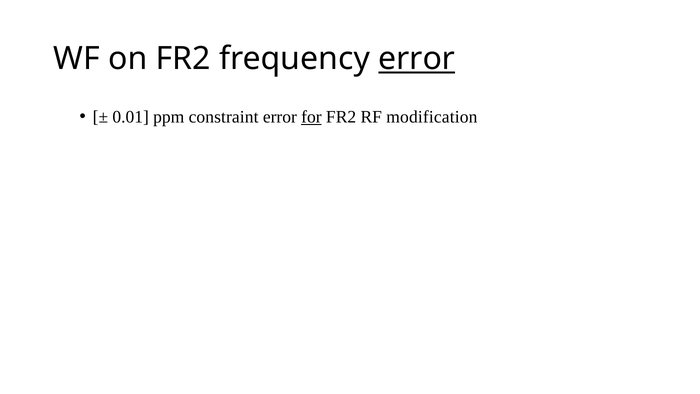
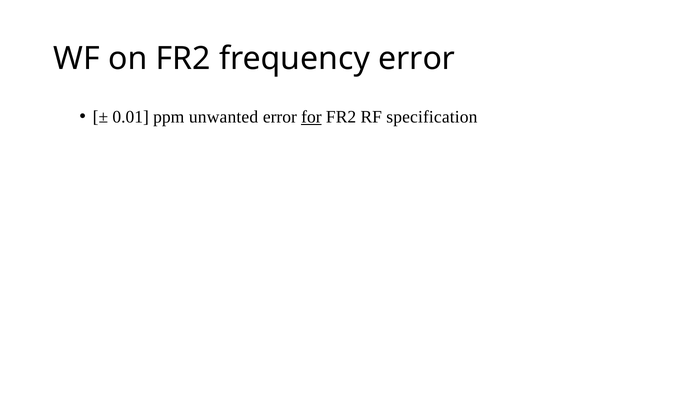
error underline: present -> none (417, 59)
constraint: constraint -> unwanted (224, 117)
modification: modification -> specification (432, 117)
